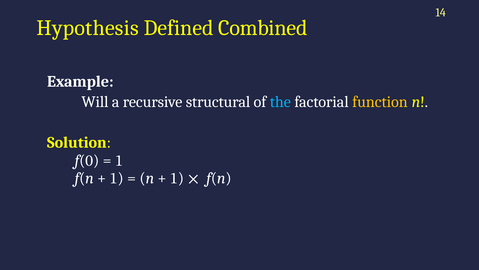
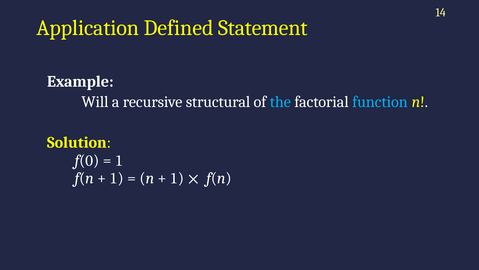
Hypothesis: Hypothesis -> Application (88, 28)
Combined: Combined -> Statement (263, 28)
function colour: yellow -> light blue (380, 102)
